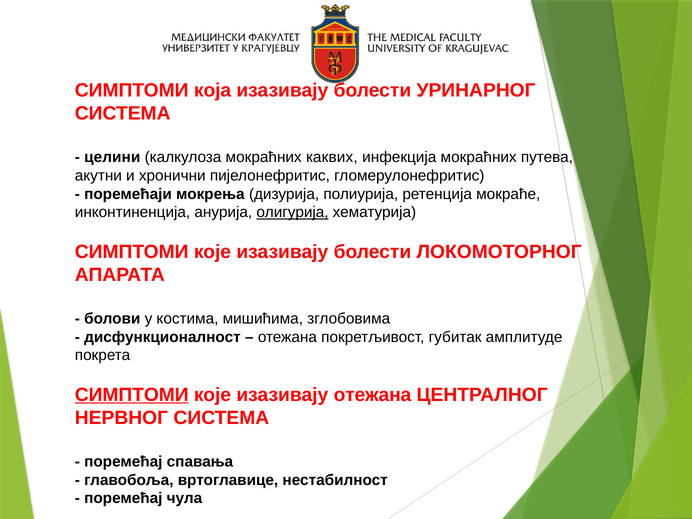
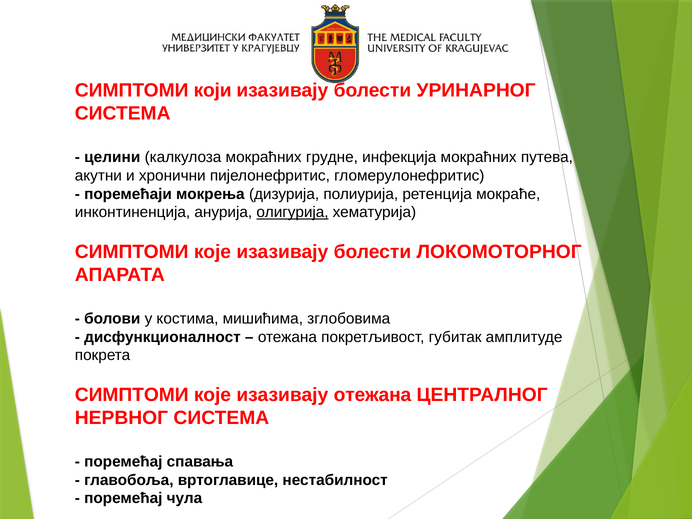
која: која -> који (213, 90)
каквих: каквих -> грудне (332, 157)
СИМПТОМИ underline: present -> none (132, 395)
